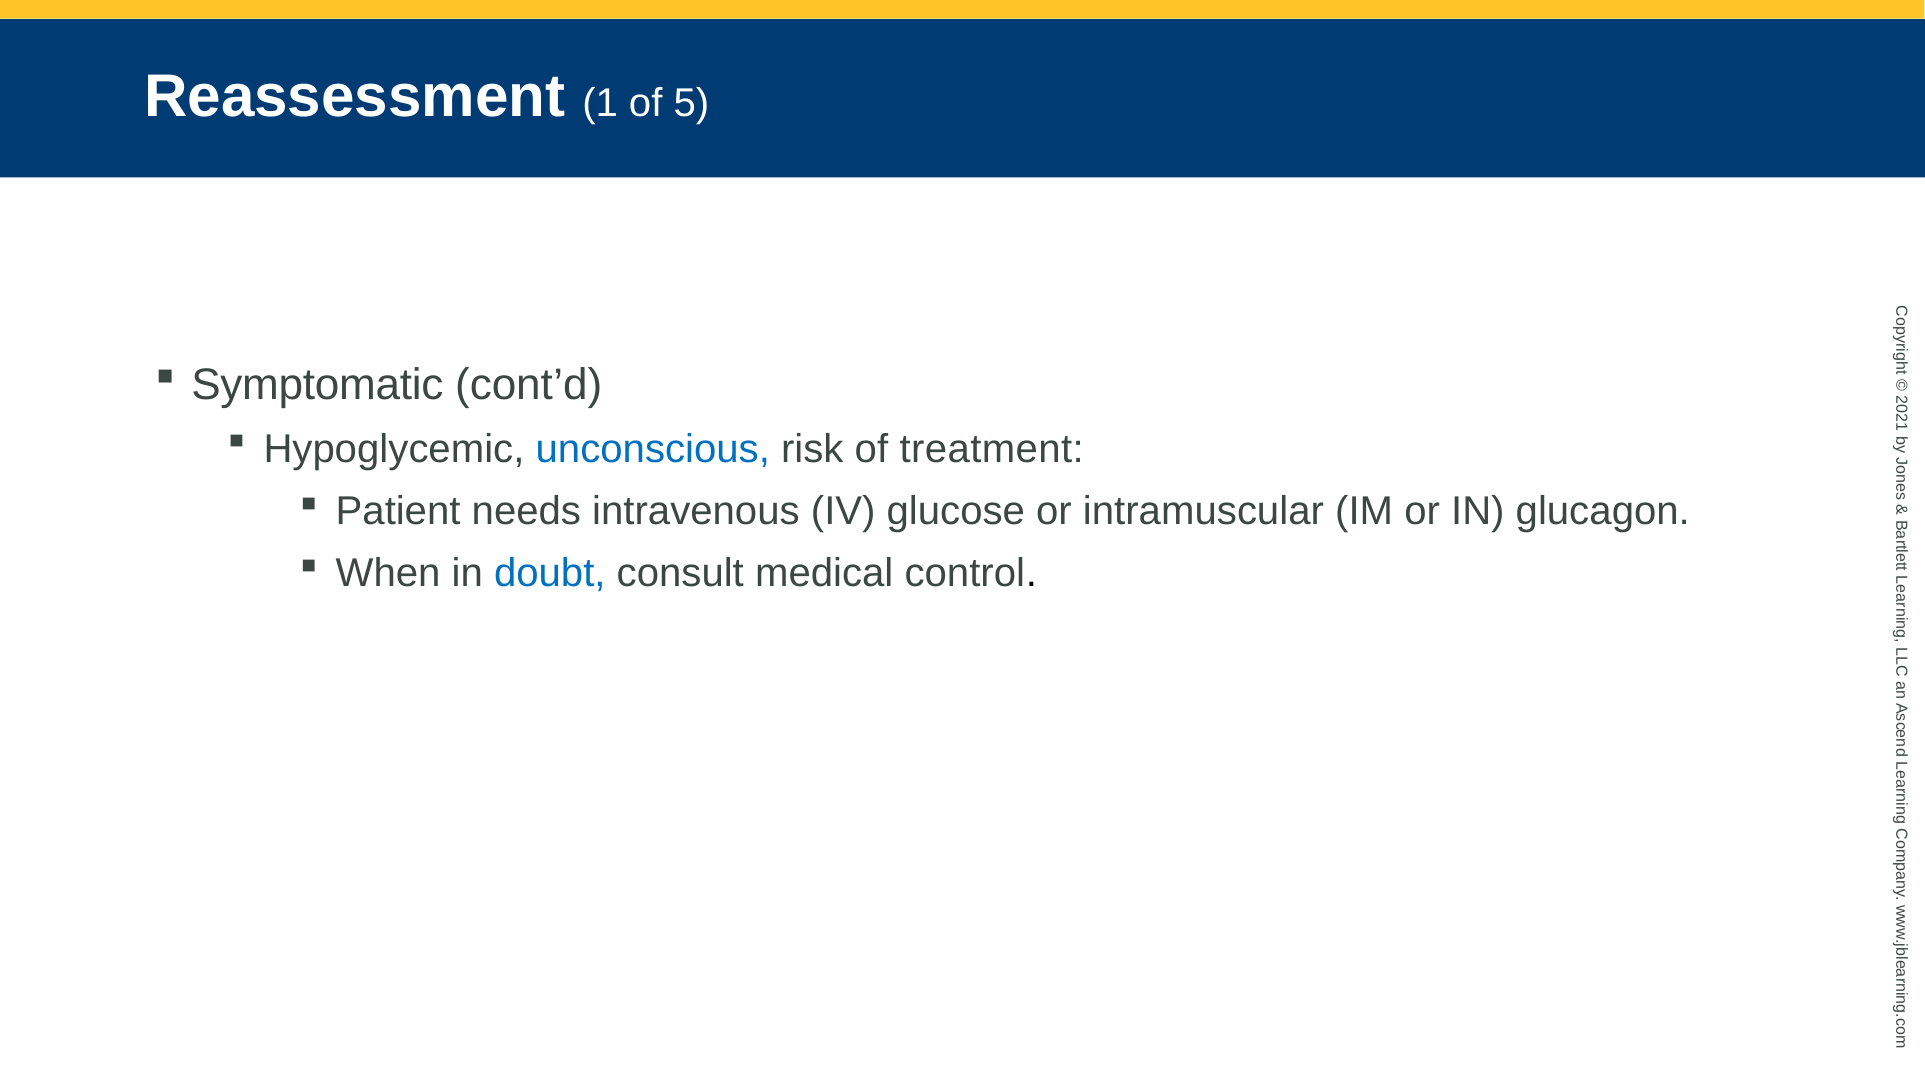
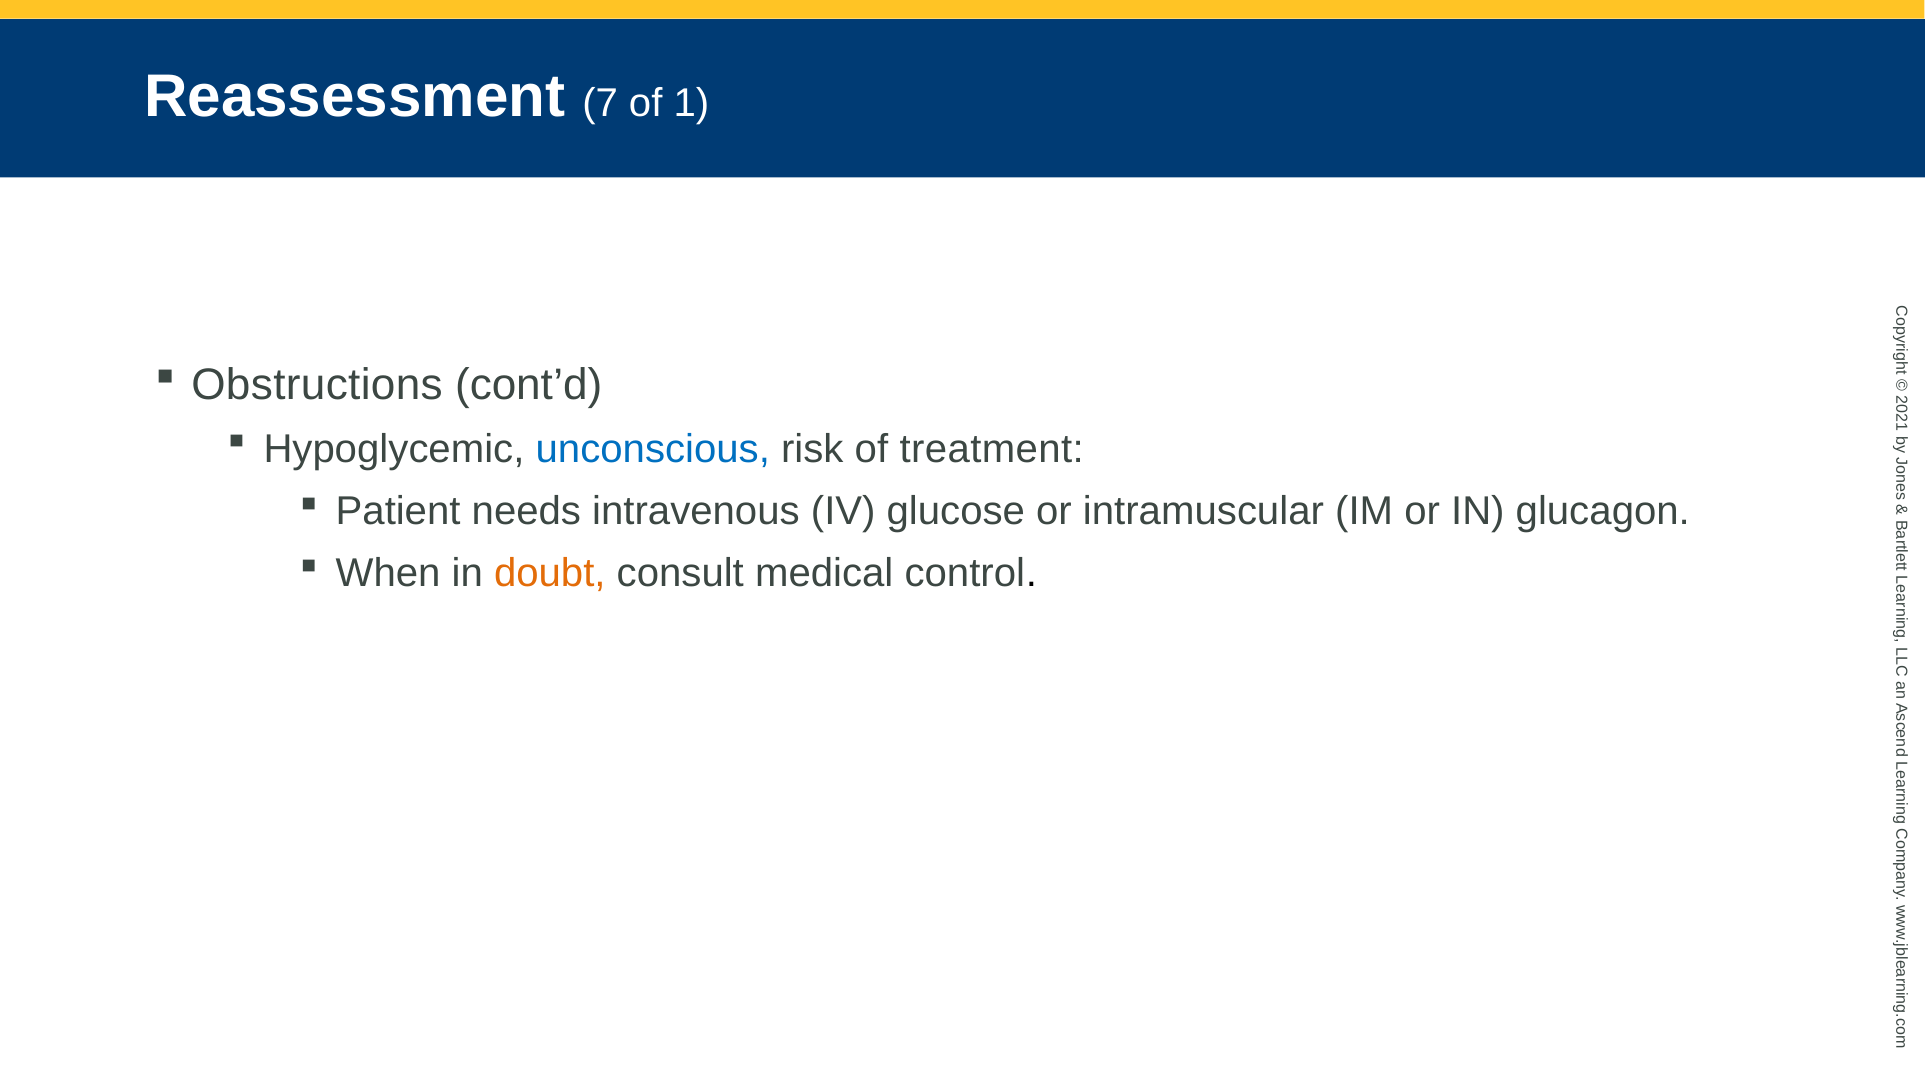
Reassessment 1: 1 -> 7 (600, 103)
of 5: 5 -> 1 (691, 103)
Symptomatic: Symptomatic -> Obstructions (317, 385)
doubt colour: blue -> orange (550, 573)
